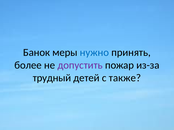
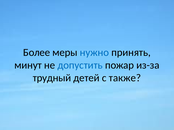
Банок: Банок -> Более (37, 53)
более: более -> минут (28, 65)
допустить colour: purple -> blue (80, 65)
